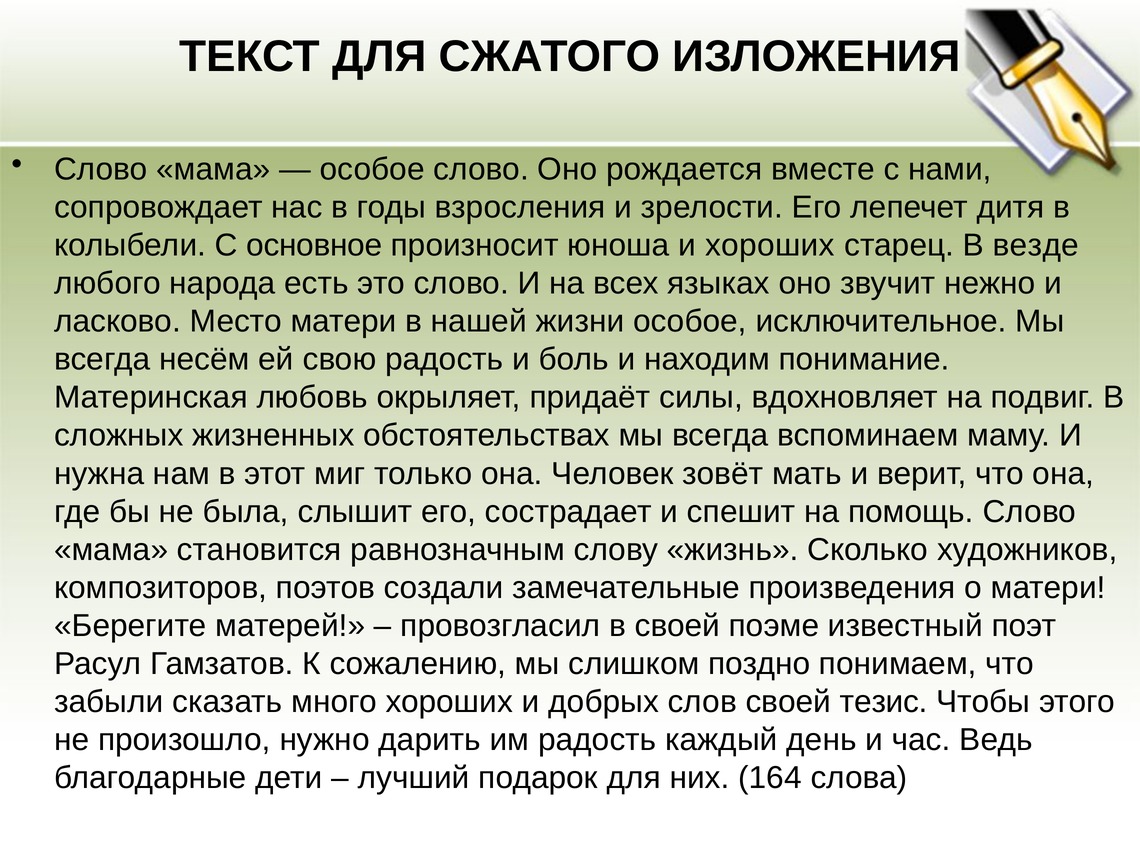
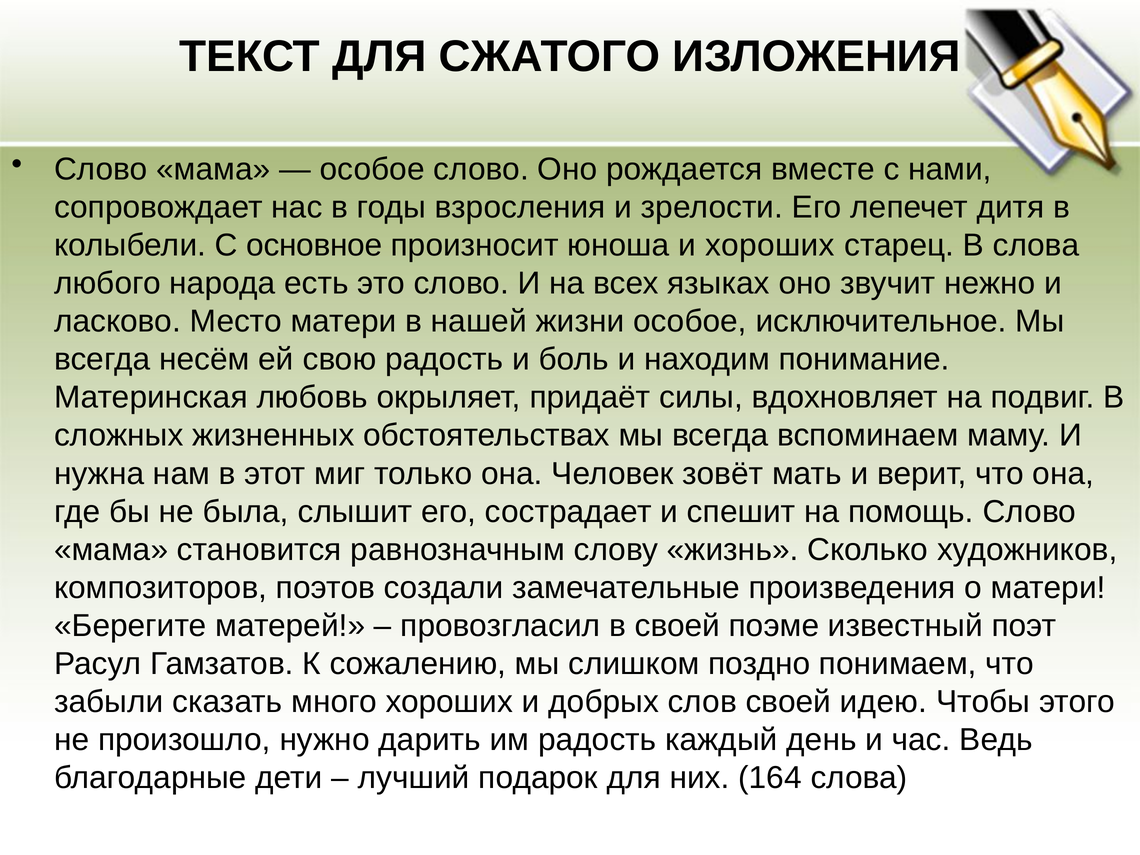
В везде: везде -> слова (1036, 245)
тезис: тезис -> идею (884, 702)
